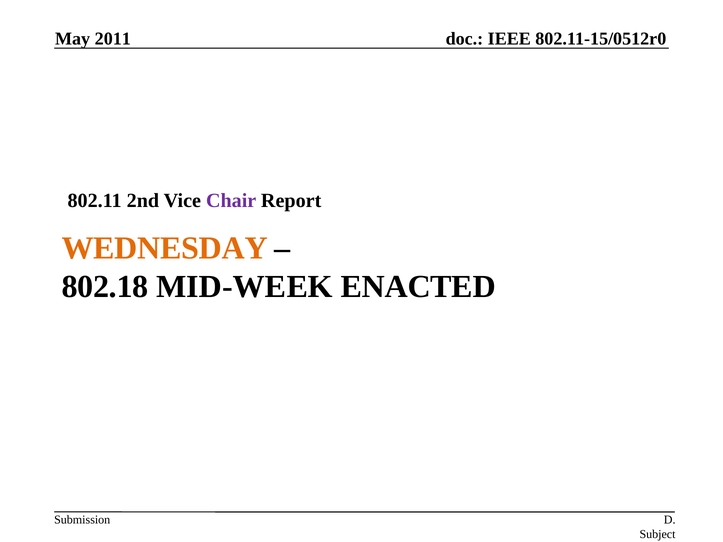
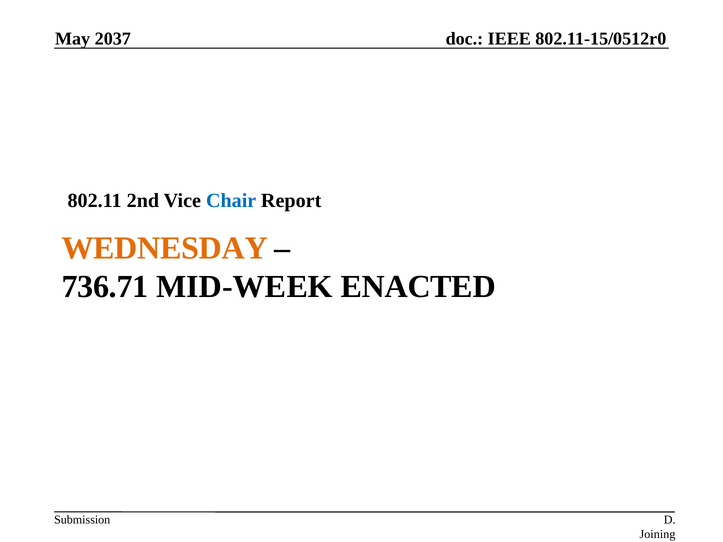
2011: 2011 -> 2037 (113, 39)
Chair colour: purple -> blue (231, 201)
802.18: 802.18 -> 736.71 (105, 287)
Subject: Subject -> Joining (657, 535)
